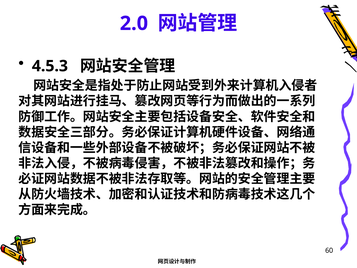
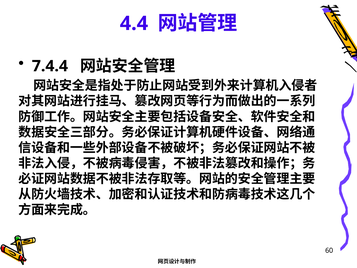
2.0: 2.0 -> 4.4 (134, 23)
4.5.3: 4.5.3 -> 7.4.4 (50, 66)
